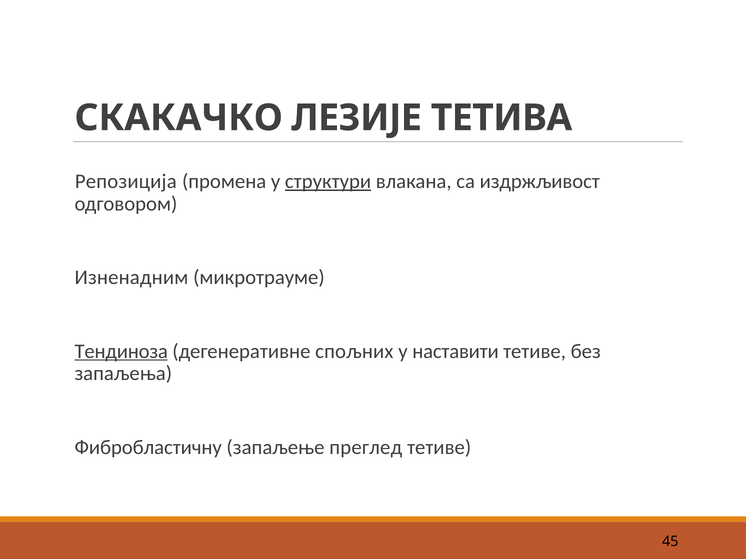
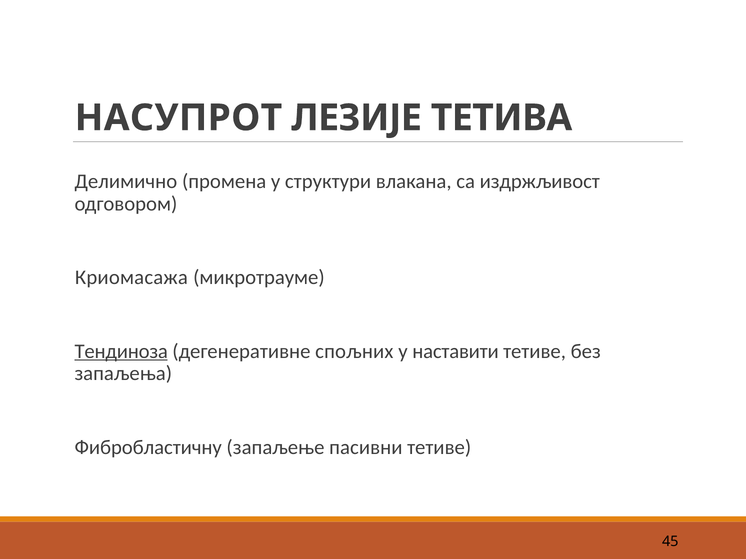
СКАКАЧКО: СКАКАЧКО -> НАСУПРОТ (178, 118)
Репозиција: Репозиција -> Делимично (126, 181)
структури underline: present -> none (328, 181)
Изненадним: Изненадним -> Криомасажа (131, 278)
преглед: преглед -> пасивни (366, 448)
